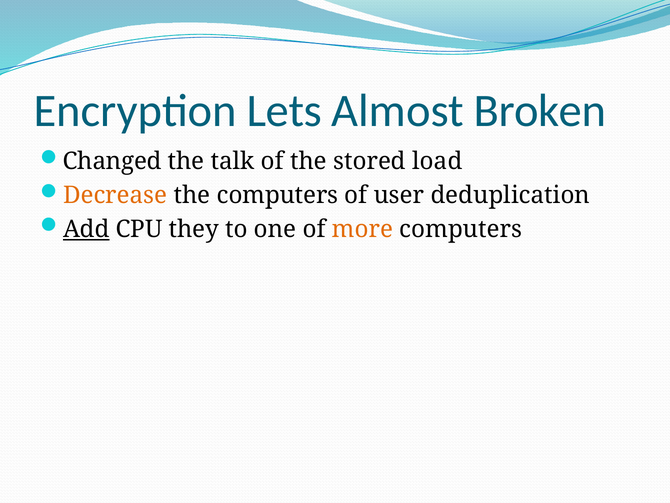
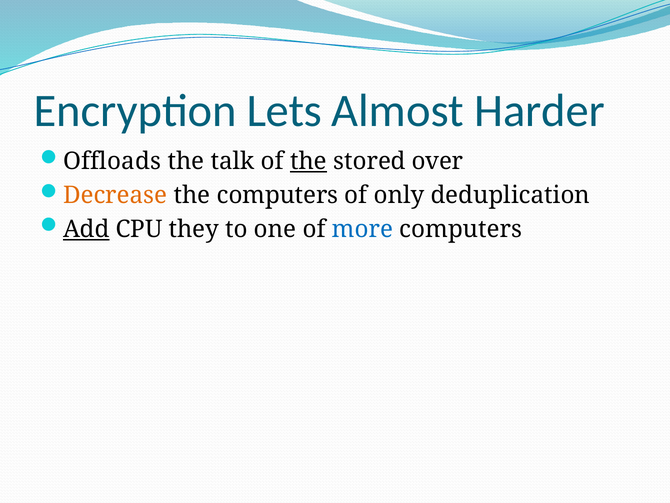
Broken: Broken -> Harder (540, 111)
Changed: Changed -> Offloads (112, 161)
the underline: none -> present (309, 161)
load: load -> over (438, 161)
user: user -> only (399, 195)
more colour: orange -> blue (362, 229)
